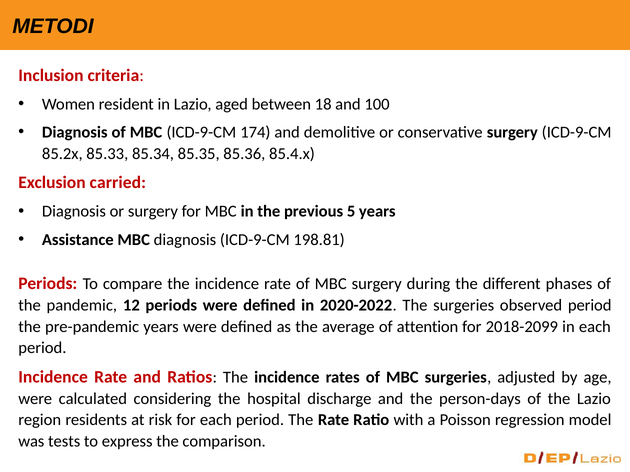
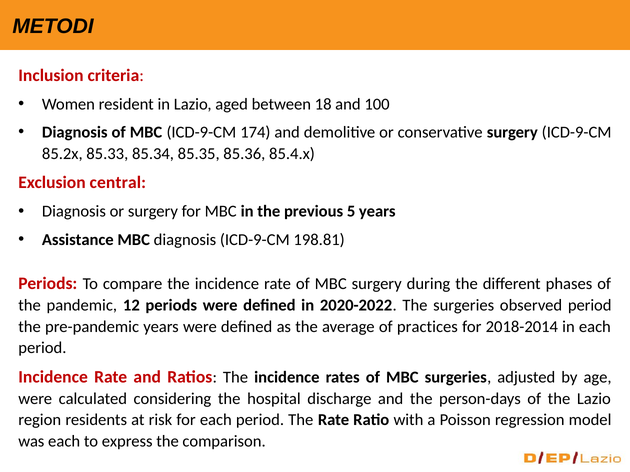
carried: carried -> central (118, 183)
attention: attention -> practices (427, 327)
2018-2099: 2018-2099 -> 2018-2014 (522, 327)
was tests: tests -> each (64, 442)
